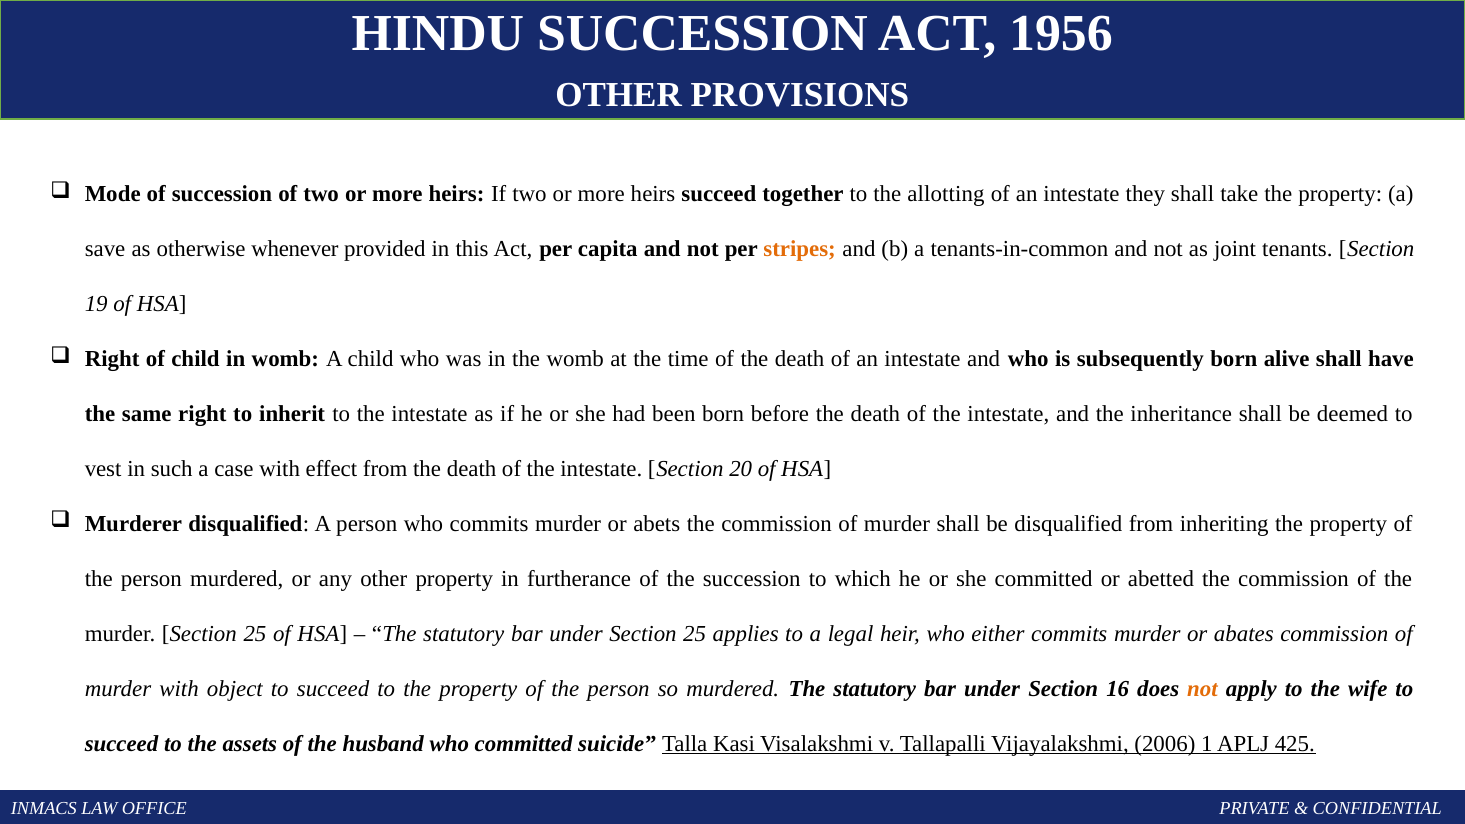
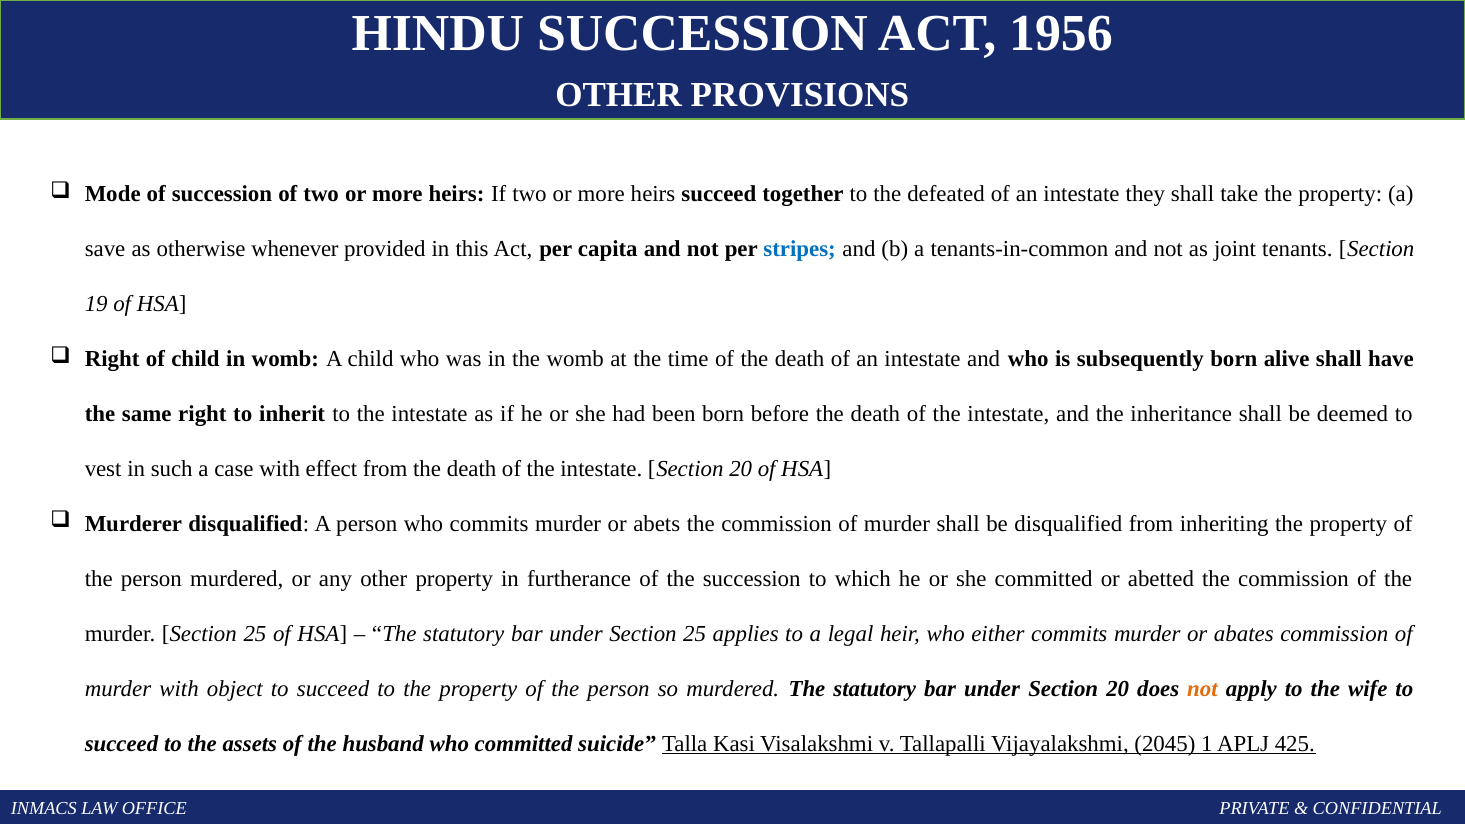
allotting: allotting -> defeated (946, 194)
stripes colour: orange -> blue (800, 249)
under Section 16: 16 -> 20 (1118, 689)
2006: 2006 -> 2045 (1165, 744)
